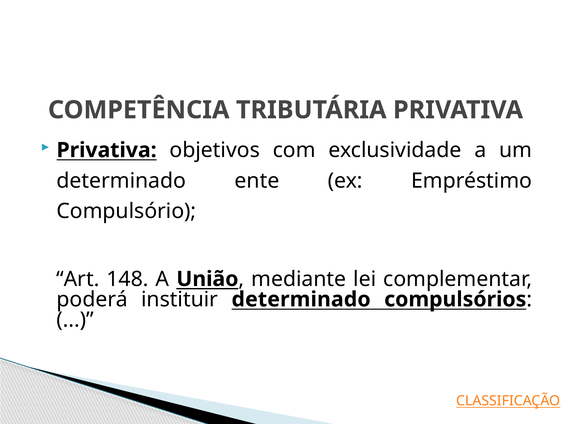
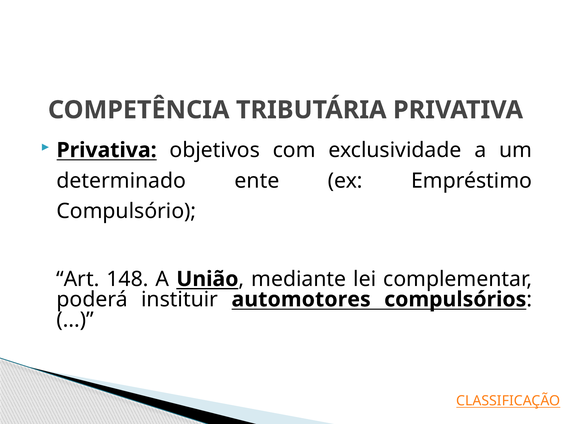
instituir determinado: determinado -> automotores (301, 300)
